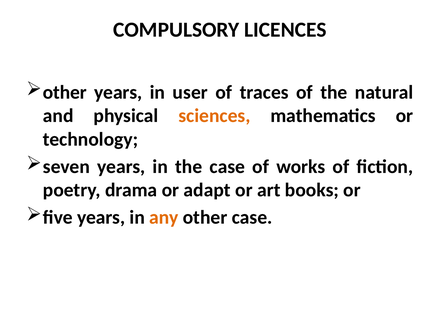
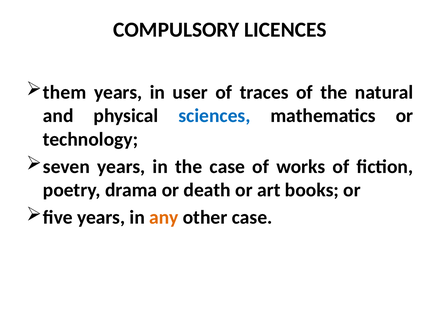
other: other -> them (65, 92)
sciences colour: orange -> blue (214, 116)
adapt: adapt -> death (207, 190)
